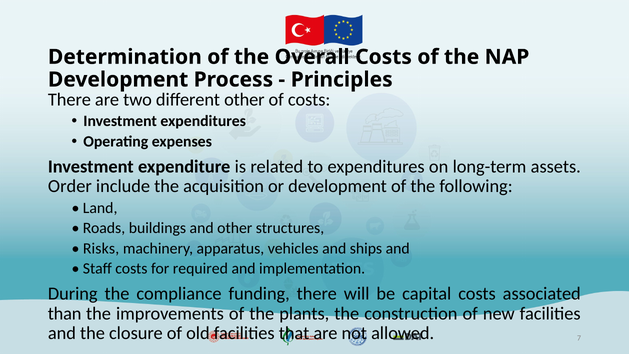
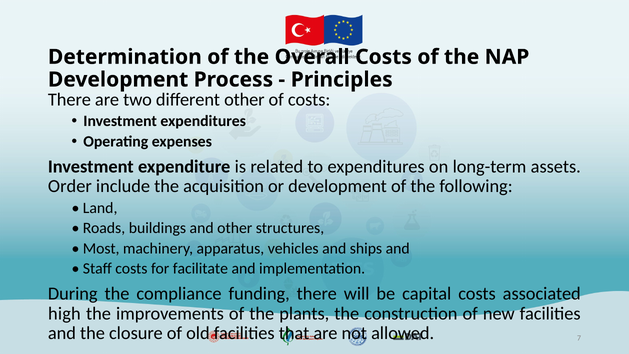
Risks: Risks -> Most (101, 248)
required: required -> facilitate (200, 269)
than: than -> high (64, 313)
